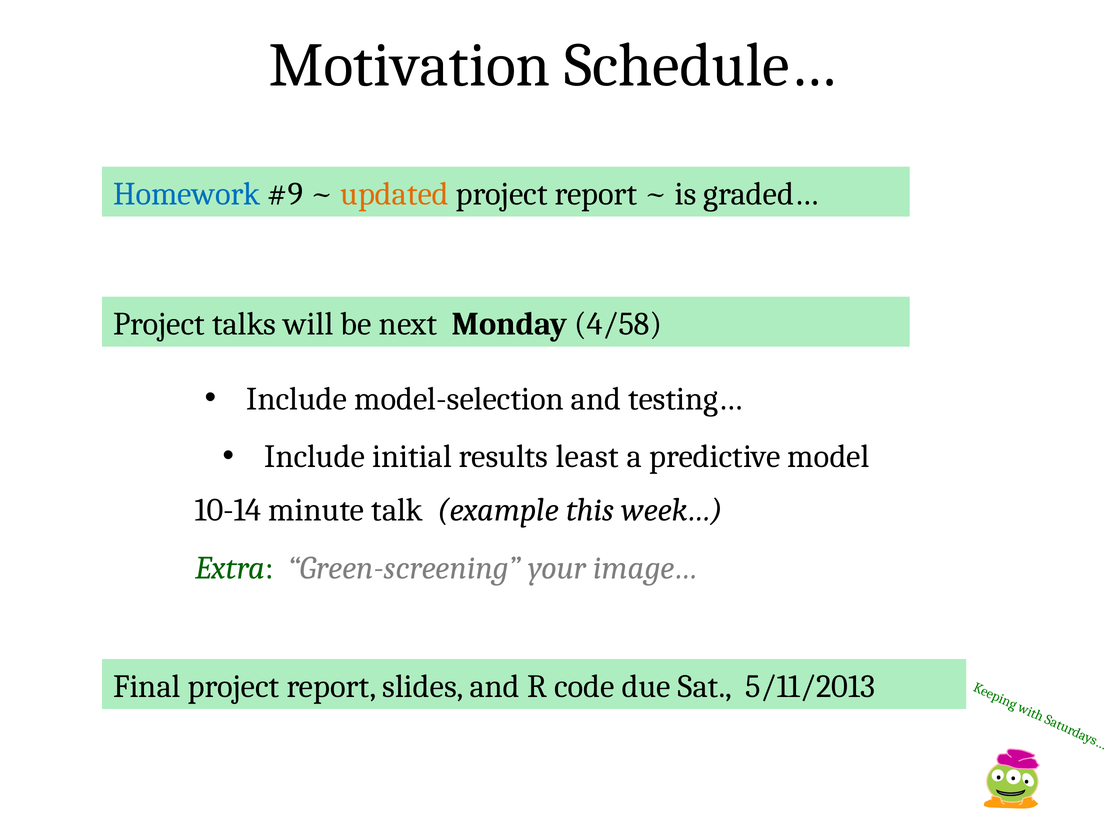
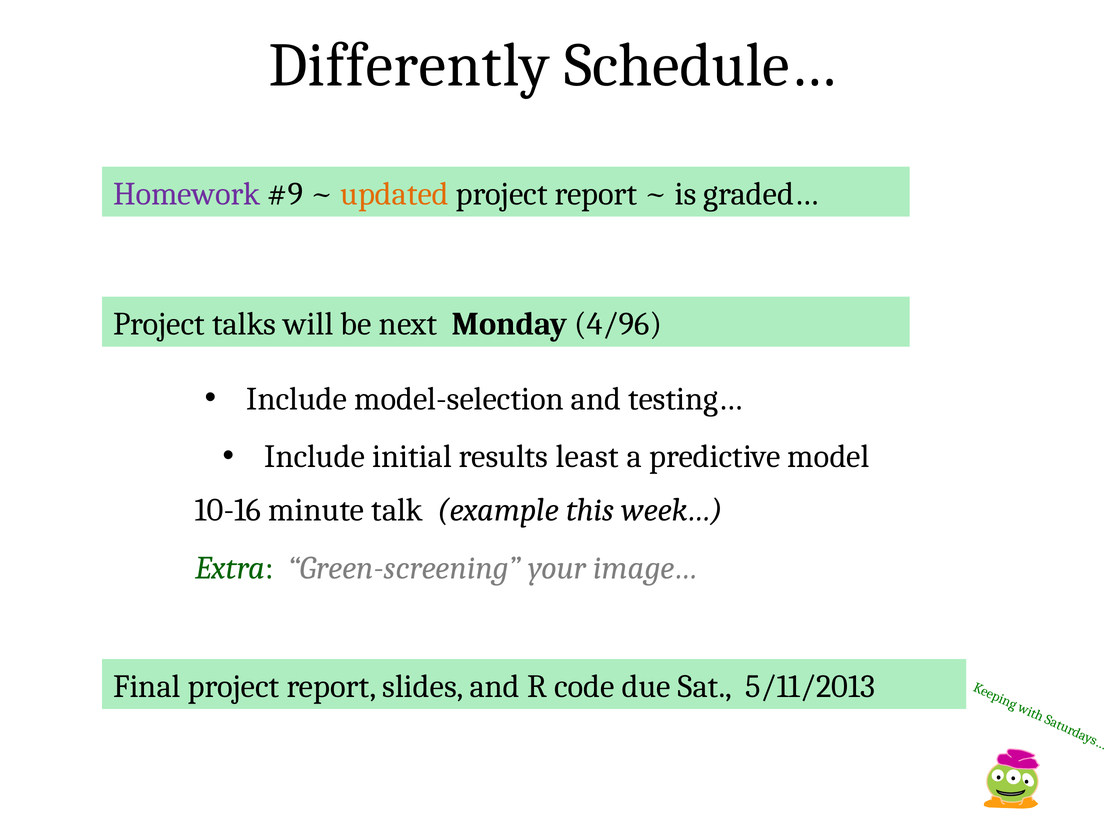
Motivation: Motivation -> Differently (409, 65)
Homework colour: blue -> purple (187, 194)
4/58: 4/58 -> 4/96 (618, 324)
10-14: 10-14 -> 10-16 (228, 510)
